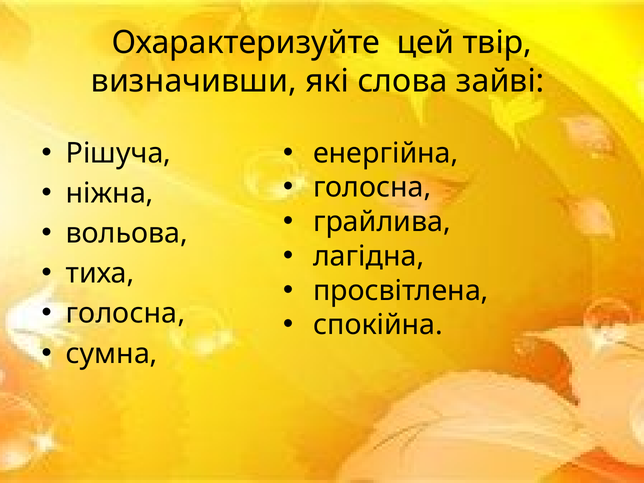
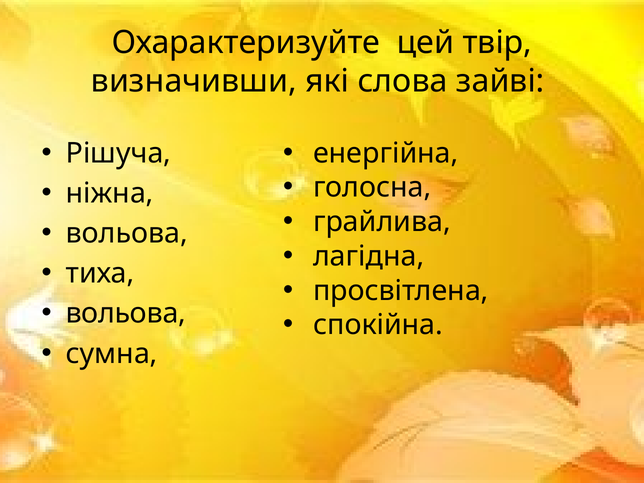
голосна: голосна -> вольова (126, 314)
